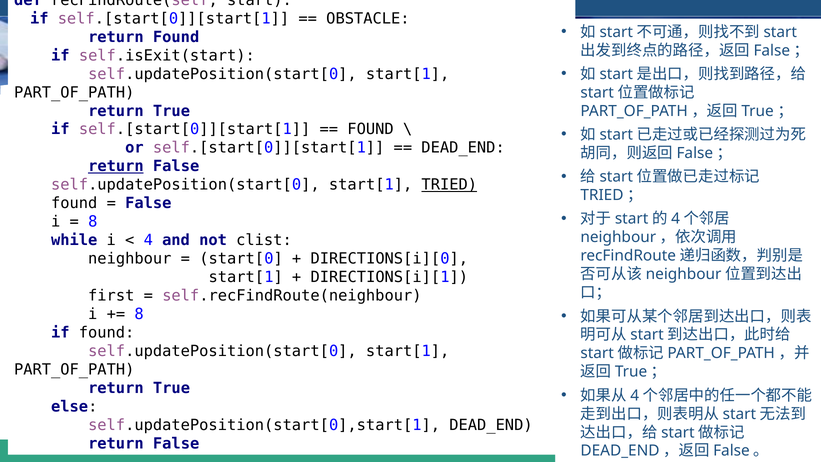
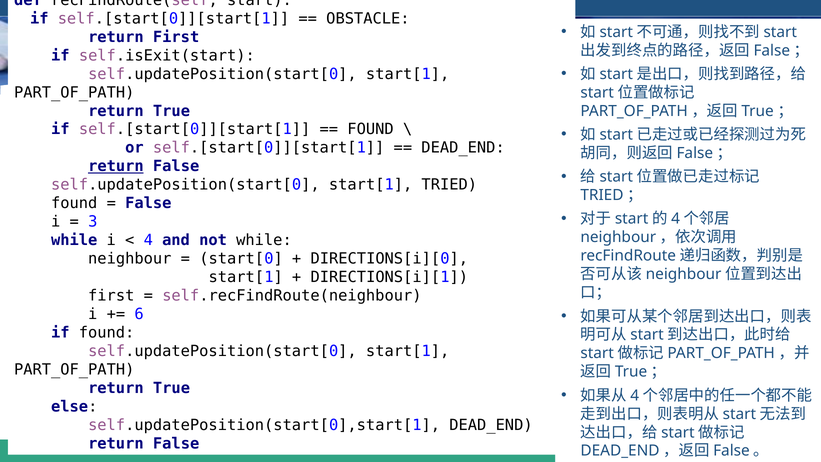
return Found: Found -> First (176, 37)
TRIED underline: present -> none (449, 185)
8: 8 -> 3 (93, 222)
not clist: clist -> while (264, 240)
8: 8 -> 6 (139, 314)
